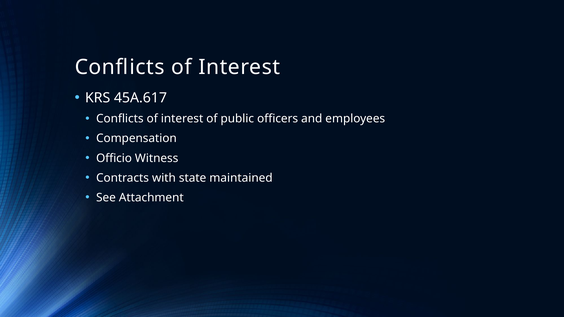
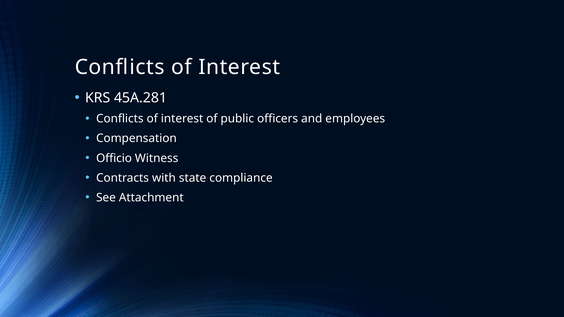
45A.617: 45A.617 -> 45A.281 (140, 98)
maintained: maintained -> compliance (241, 178)
